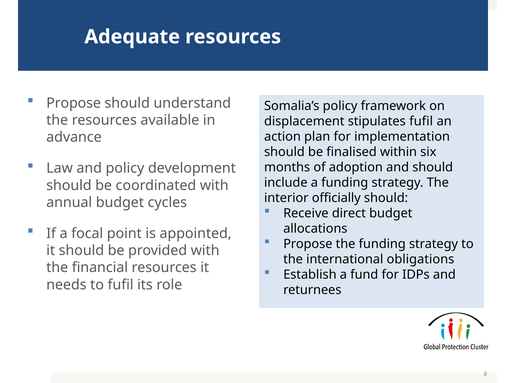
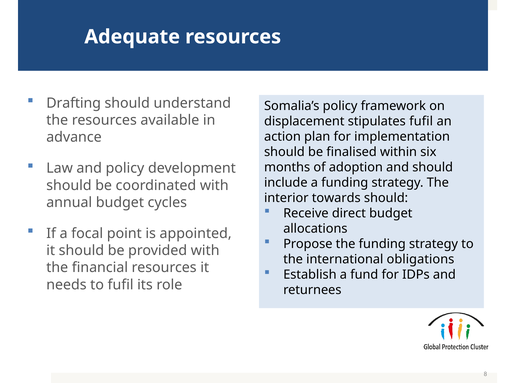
Propose: Propose -> Drafting (74, 103)
officially: officially -> towards (336, 198)
